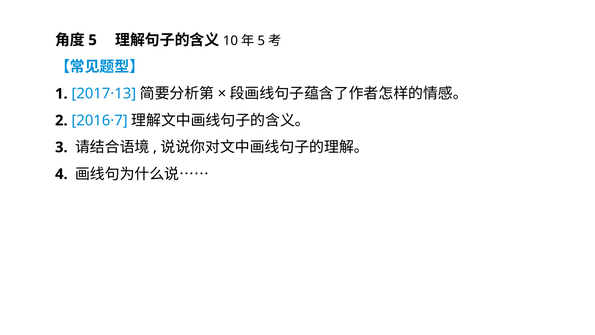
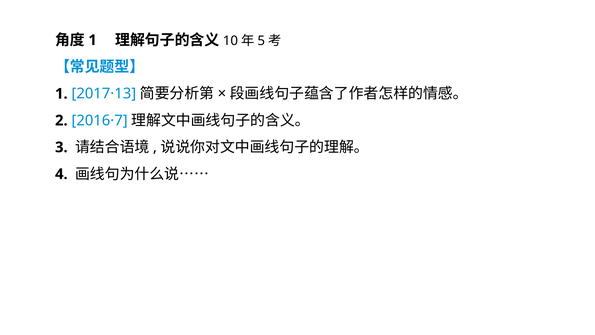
5: 5 -> 1 (93, 40)
